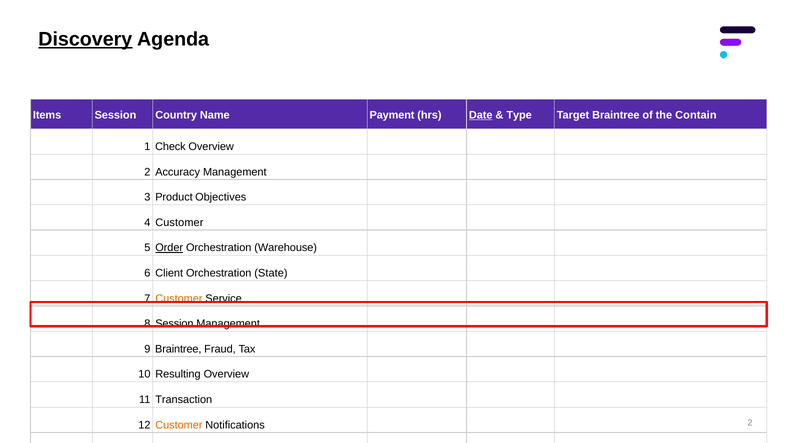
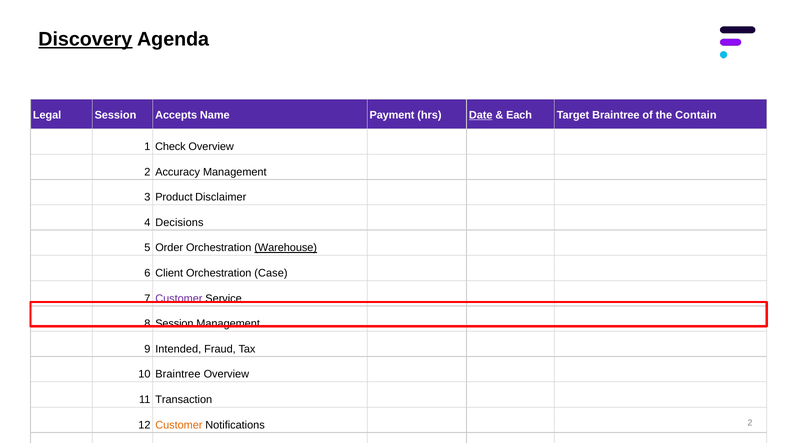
Items: Items -> Legal (47, 115)
Country: Country -> Accepts (176, 115)
Type: Type -> Each (519, 115)
Objectives: Objectives -> Disclaimer (221, 197)
4 Customer: Customer -> Decisions (179, 222)
Order underline: present -> none (169, 248)
Warehouse underline: none -> present (286, 248)
State: State -> Case (271, 273)
Customer colour: orange -> purple (179, 298)
9 Braintree: Braintree -> Intended (178, 349)
10 Resulting: Resulting -> Braintree (178, 374)
